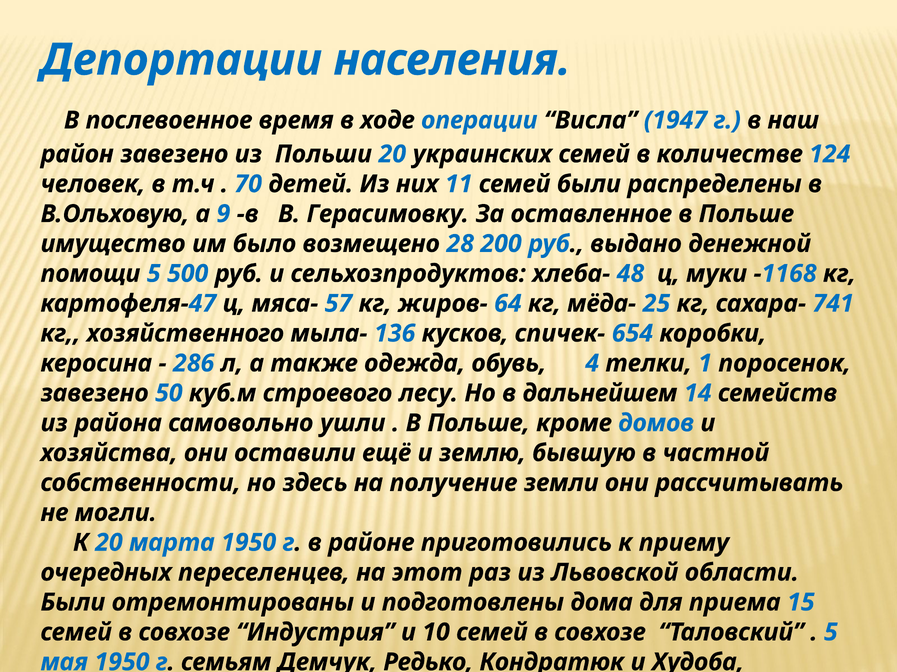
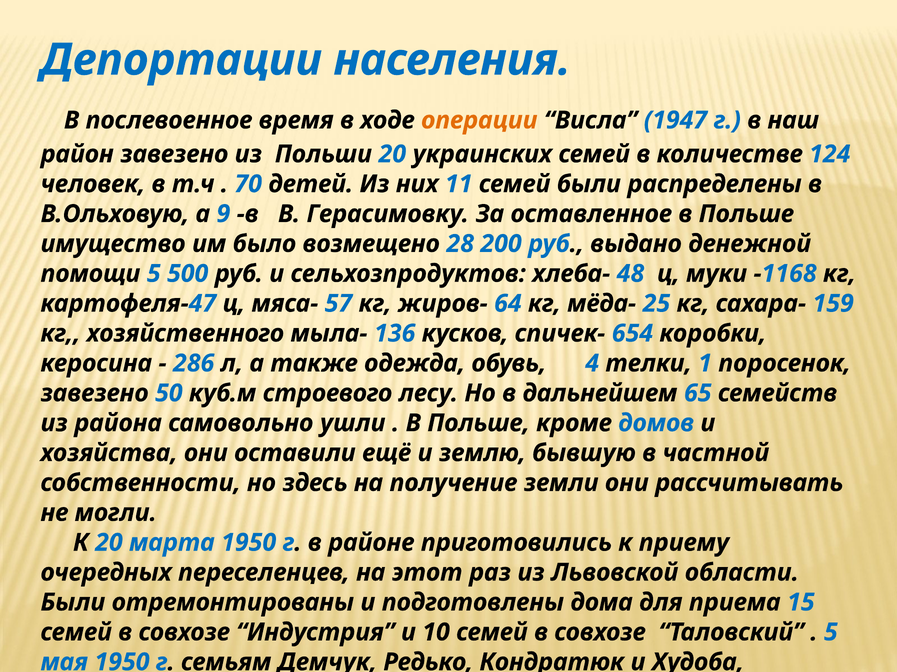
операции colour: blue -> orange (479, 120)
741: 741 -> 159 (833, 304)
14: 14 -> 65 (698, 394)
